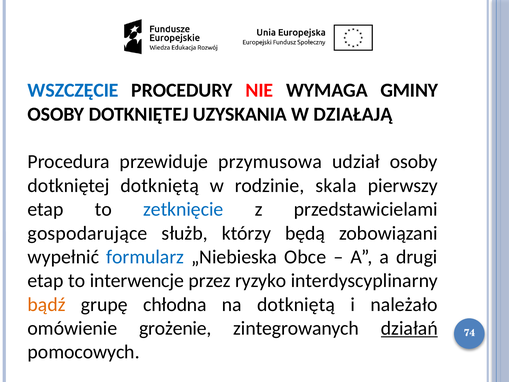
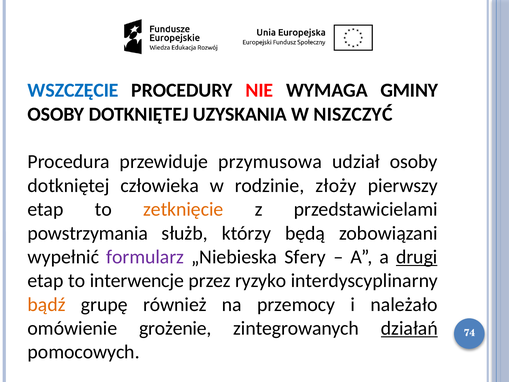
DZIAŁAJĄ: DZIAŁAJĄ -> NISZCZYĆ (353, 114)
dotkniętej dotkniętą: dotkniętą -> człowieka (160, 185)
skala: skala -> złoży (336, 185)
zetknięcie colour: blue -> orange (183, 209)
gospodarujące: gospodarujące -> powstrzymania (88, 233)
formularz colour: blue -> purple (145, 257)
Obce: Obce -> Sfery (305, 257)
drugi underline: none -> present (417, 257)
chłodna: chłodna -> również (175, 304)
na dotkniętą: dotkniętą -> przemocy (296, 304)
